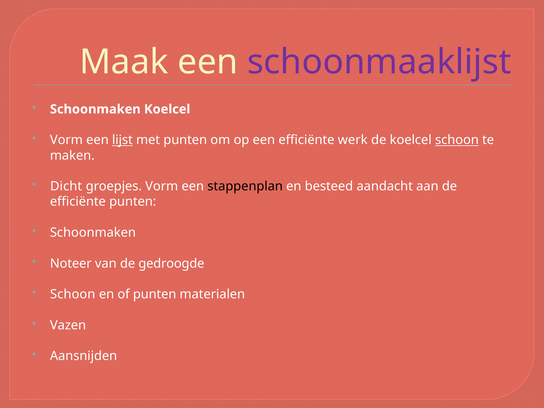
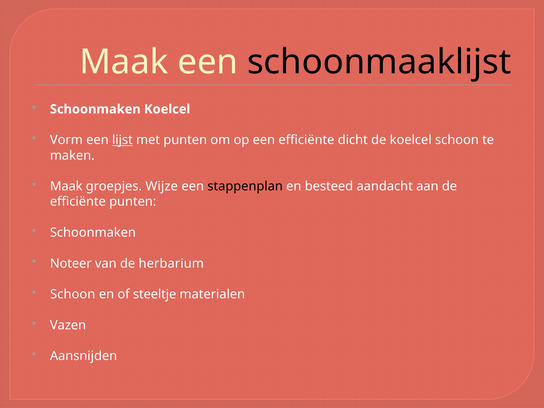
schoonmaaklijst colour: purple -> black (379, 62)
werk: werk -> dicht (353, 140)
schoon underline: present -> none (457, 140)
Dicht: Dicht -> Maak (66, 186)
groepjes Vorm: Vorm -> Wijze (162, 186)
gedroogde: gedroogde -> herbarium (171, 263)
of punten: punten -> steeltje (155, 294)
